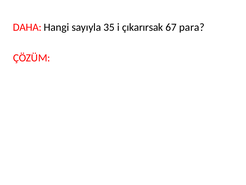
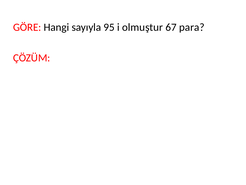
DAHA: DAHA -> GÖRE (27, 27)
35: 35 -> 95 (109, 27)
çıkarırsak: çıkarırsak -> olmuştur (143, 27)
